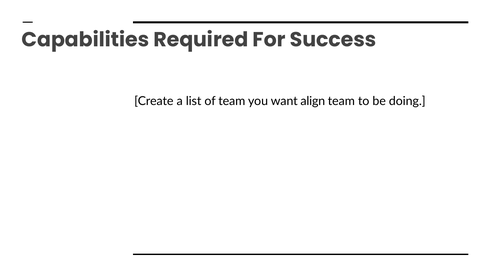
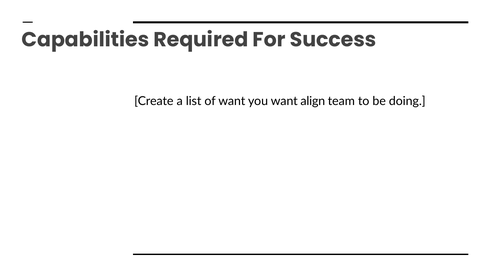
of team: team -> want (232, 101)
